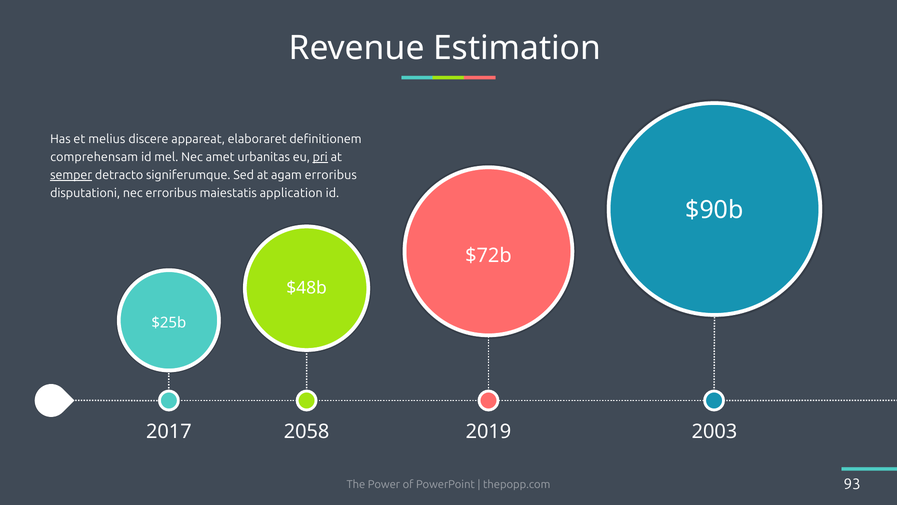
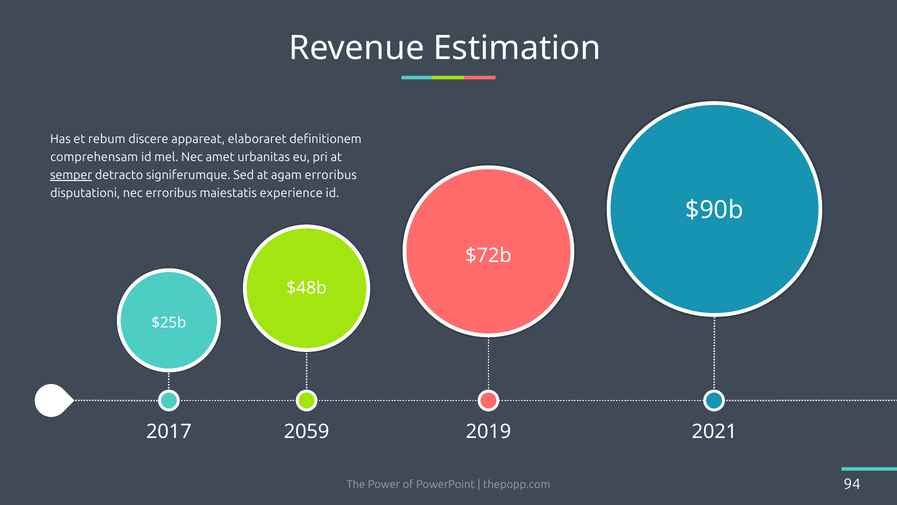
melius: melius -> rebum (107, 139)
pri underline: present -> none (320, 157)
application: application -> experience (291, 193)
2058: 2058 -> 2059 (307, 431)
2003: 2003 -> 2021 (714, 431)
93: 93 -> 94 (852, 484)
